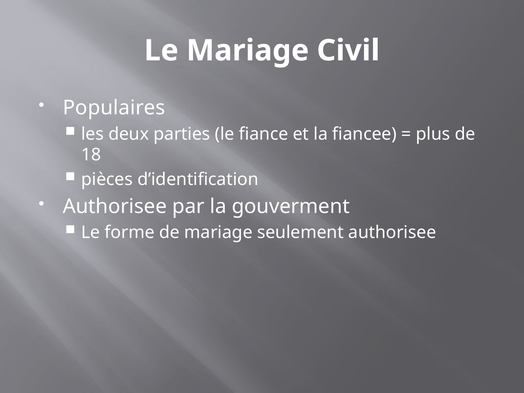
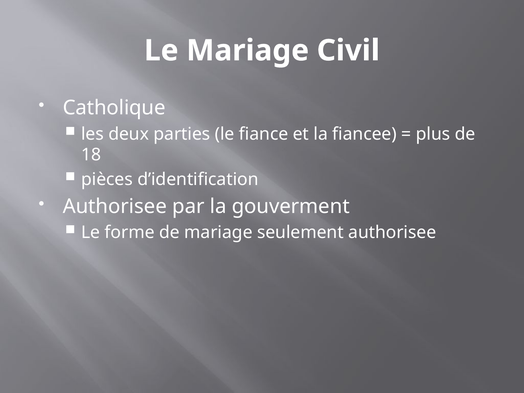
Populaires: Populaires -> Catholique (114, 108)
